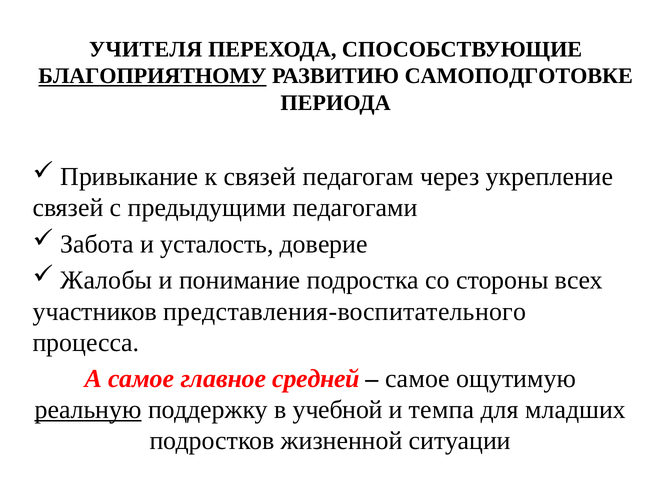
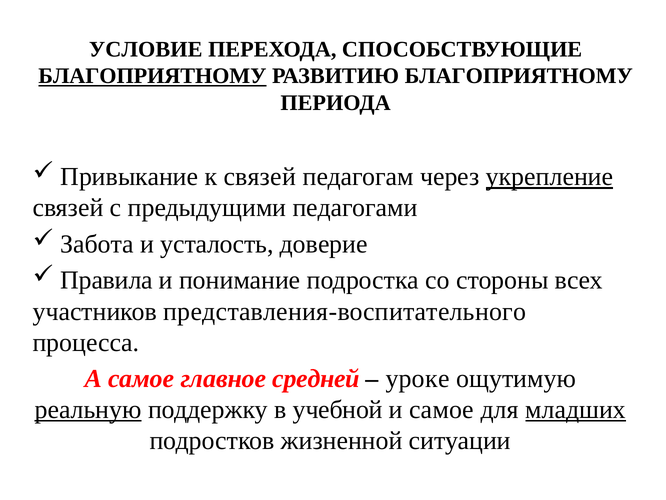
УЧИТЕЛЯ: УЧИТЕЛЯ -> УСЛОВИЕ (146, 49)
РАЗВИТИЮ САМОПОДГОТОВКЕ: САМОПОДГОТОВКЕ -> БЛАГОПРИЯТНОМУ (519, 76)
укрепление underline: none -> present (550, 177)
Жалобы: Жалобы -> Правила (107, 280)
самое: самое -> уроке (418, 378)
и темпа: темпа -> самое (442, 409)
младших underline: none -> present (576, 409)
